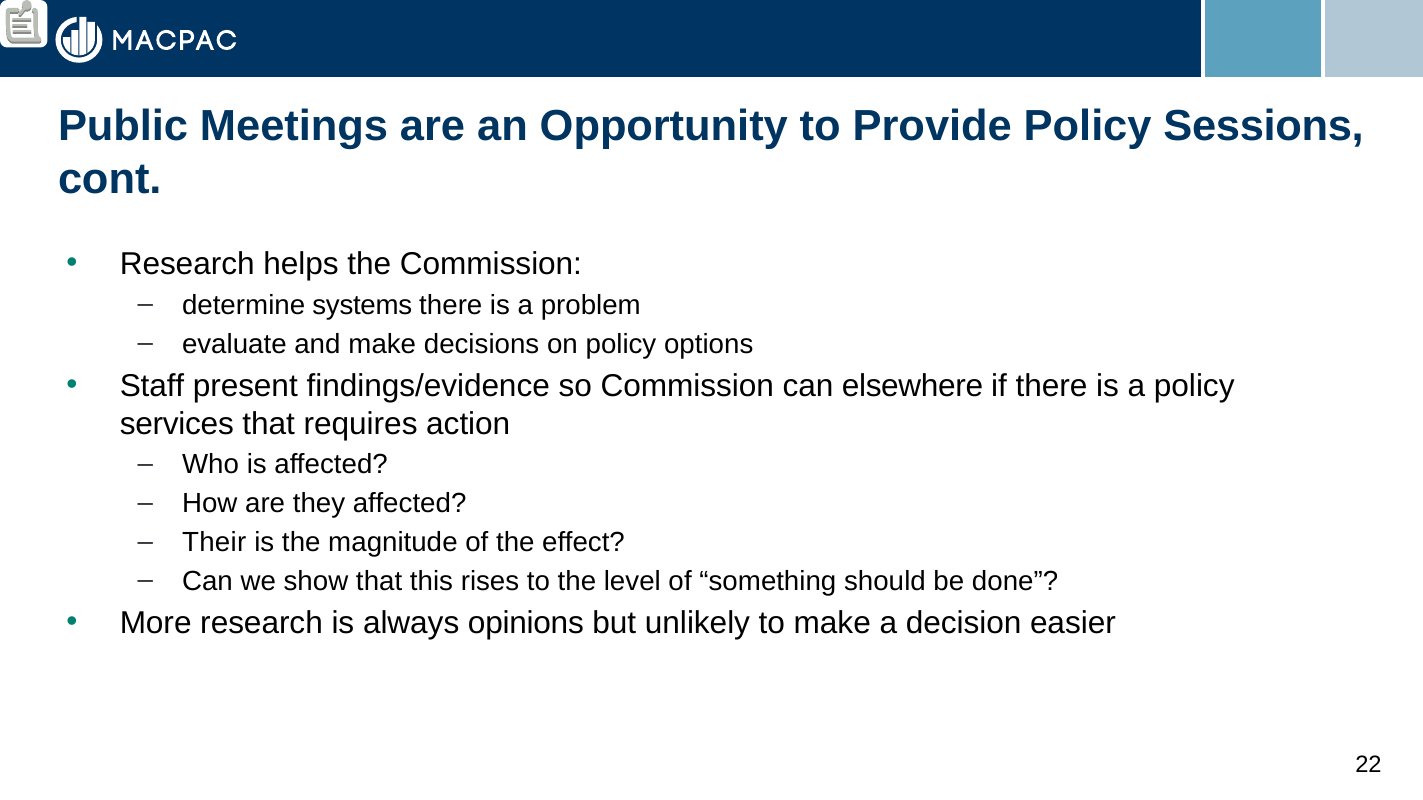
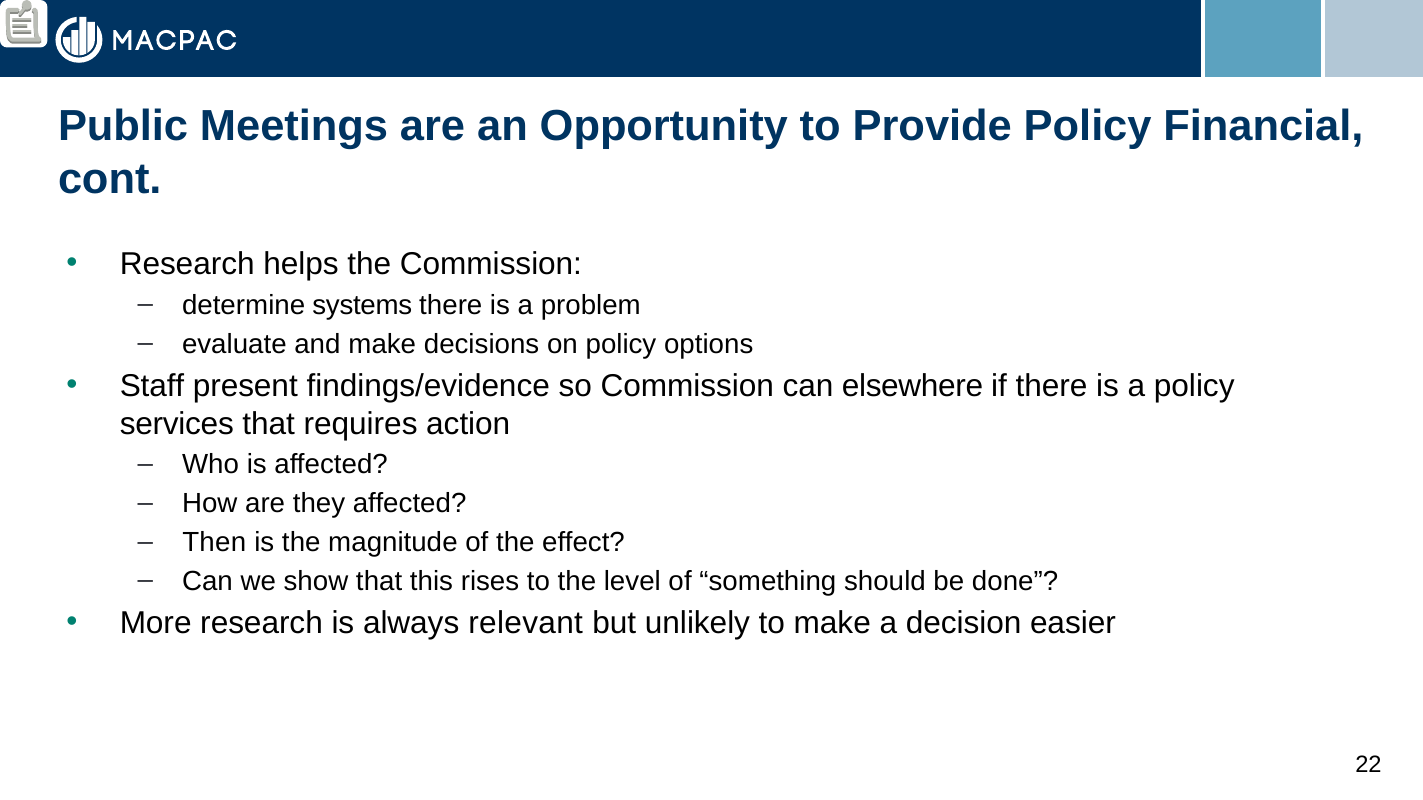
Sessions: Sessions -> Financial (1263, 127)
Their: Their -> Then (214, 543)
opinions: opinions -> relevant (526, 624)
